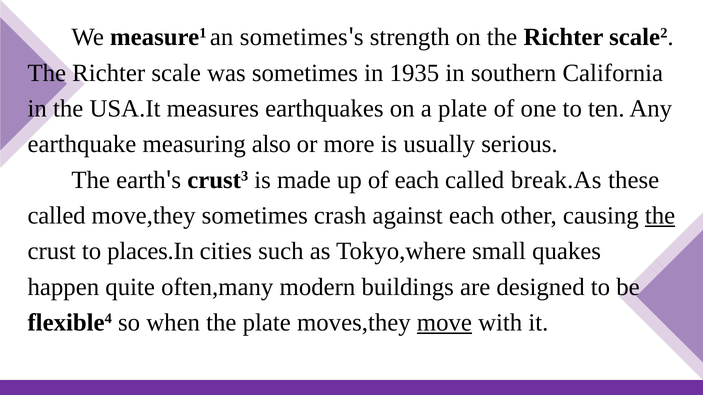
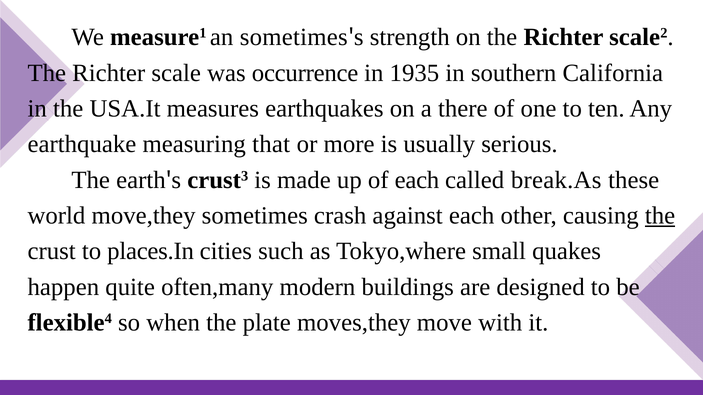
was sometimes: sometimes -> occurrence (305, 73)
a plate: plate -> there (463, 109)
also: also -> that (271, 144)
called: called -> world (56, 216)
move underline: present -> none (444, 323)
